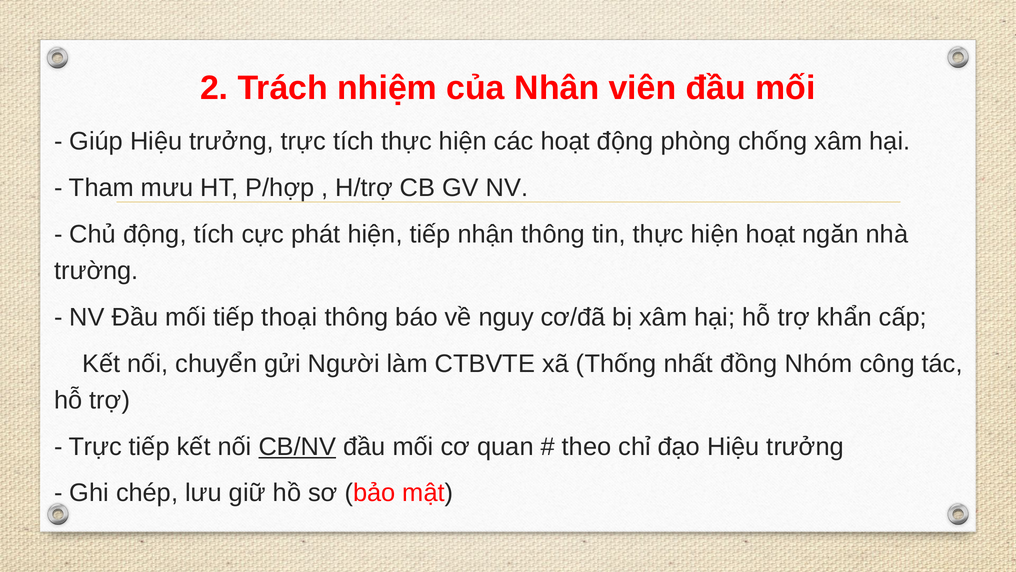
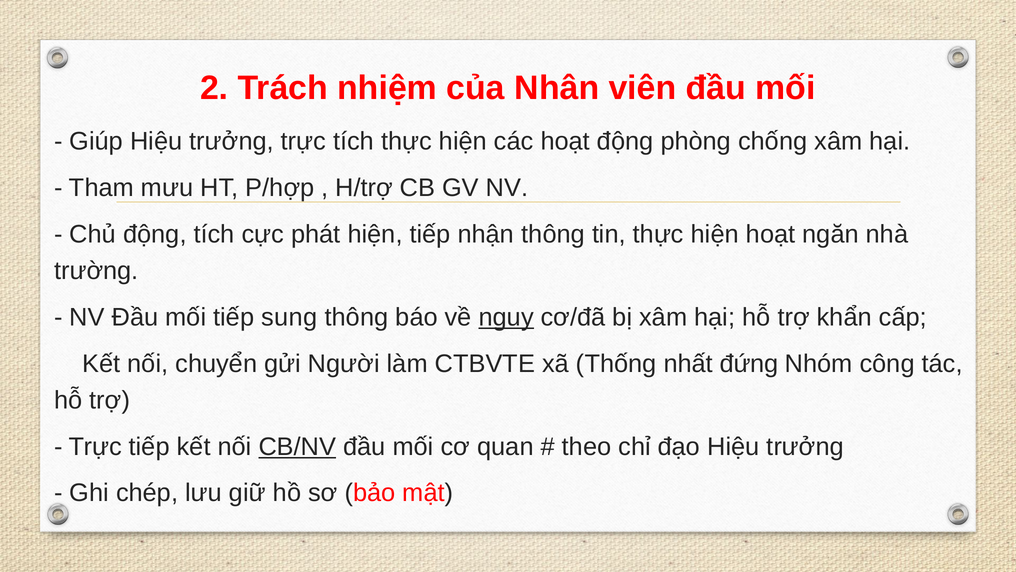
thoại: thoại -> sung (289, 317)
nguy underline: none -> present (506, 317)
đồng: đồng -> đứng (749, 363)
